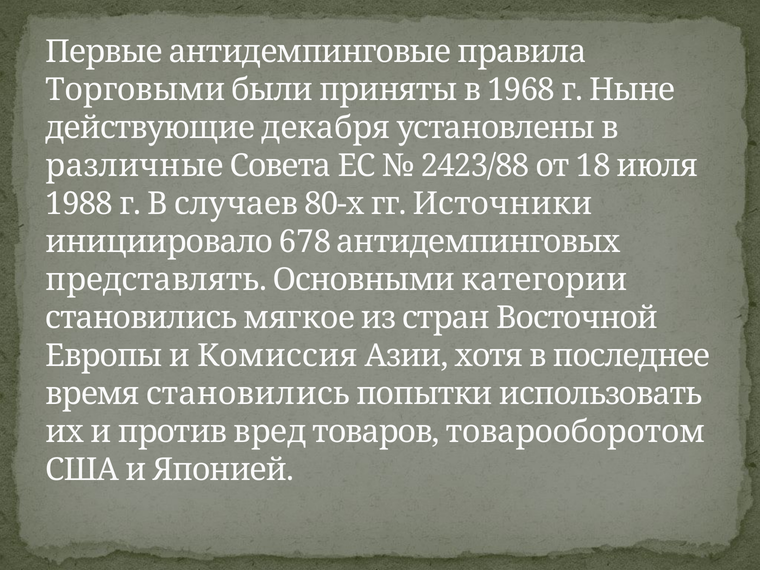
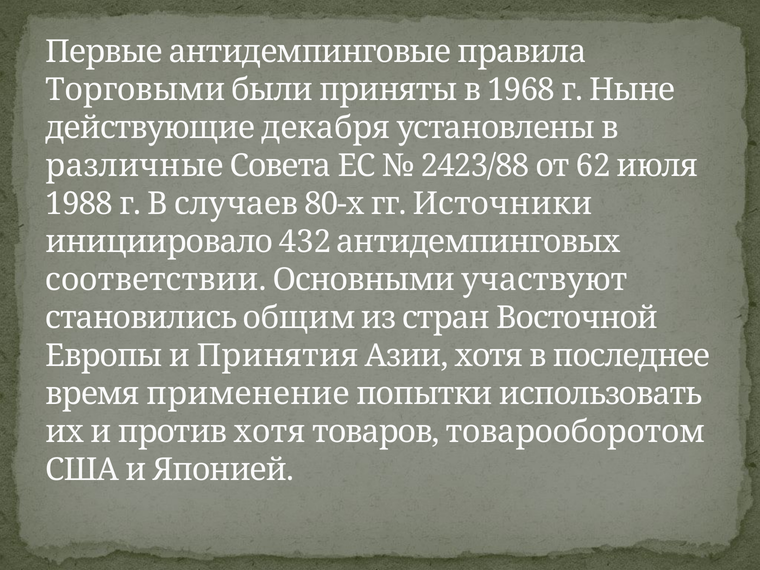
18: 18 -> 62 (593, 166)
678: 678 -> 432 (305, 242)
представлять: представлять -> соответствии (156, 280)
категории: категории -> участвуют (544, 280)
мягкое: мягкое -> общим (299, 318)
Комиссия: Комиссия -> Принятия (278, 356)
время становились: становились -> применение (248, 394)
против вред: вред -> хотя (270, 432)
